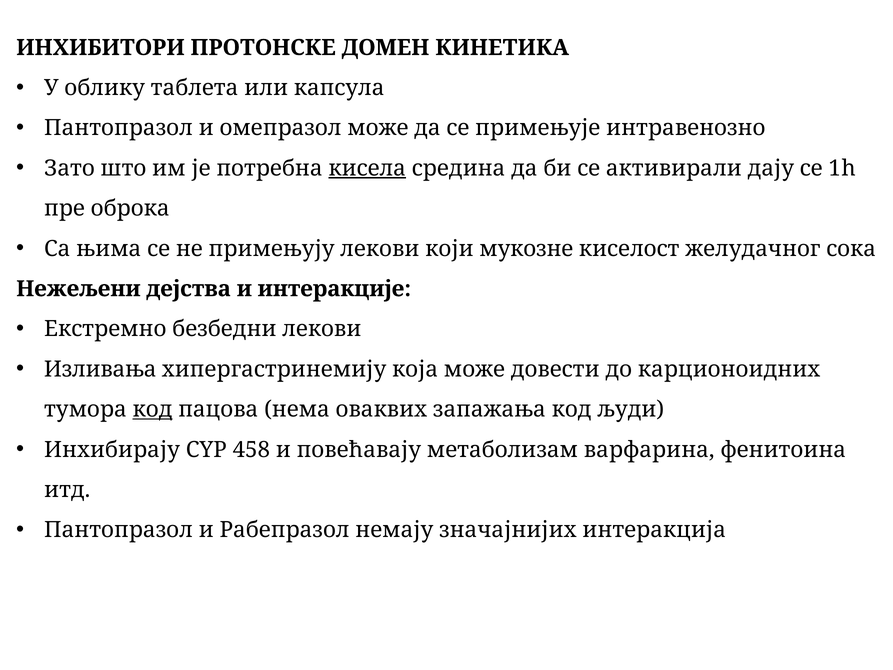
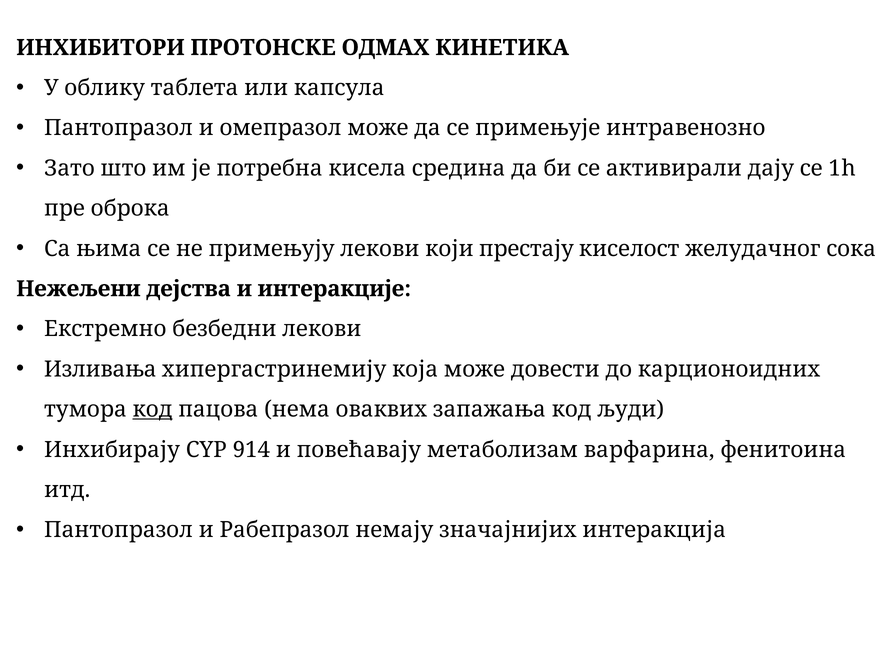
ДОМЕН: ДОМЕН -> ОДМАХ (386, 48)
кисела underline: present -> none (367, 168)
мукозне: мукозне -> престају (526, 249)
458: 458 -> 914 (251, 449)
